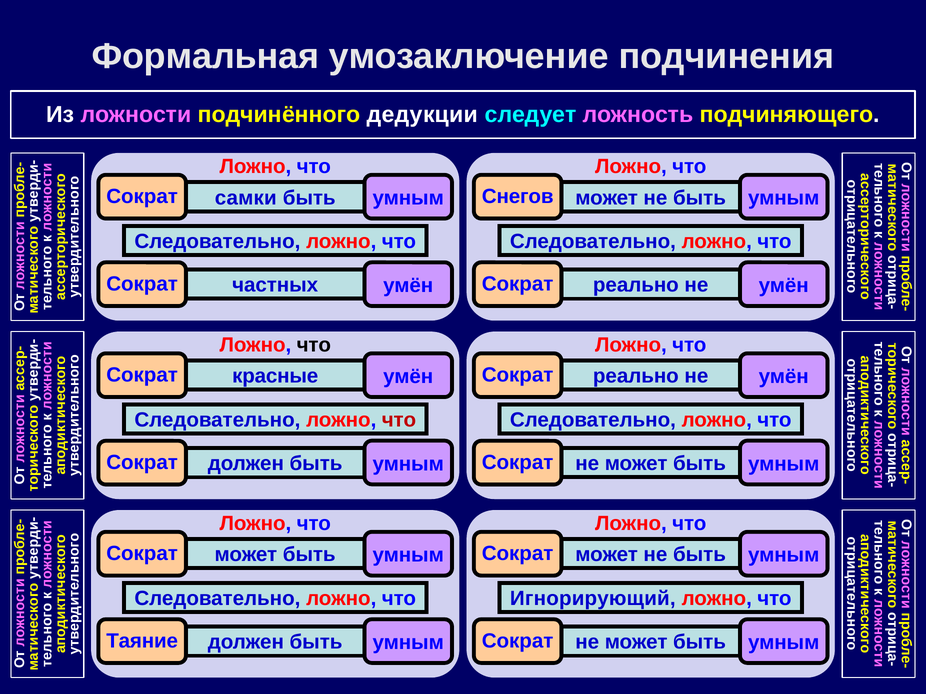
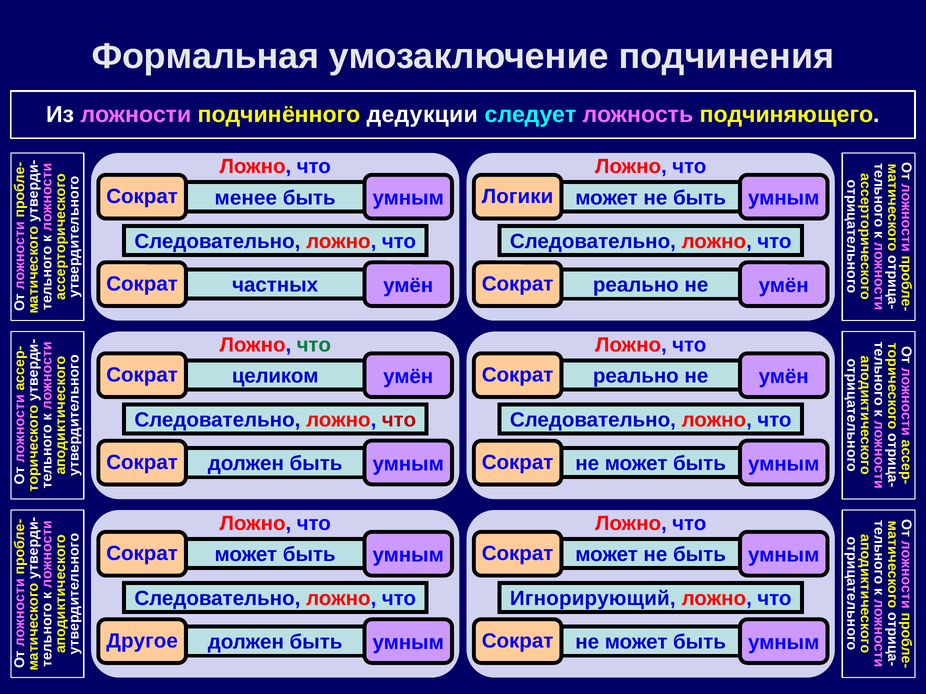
Снегов: Снегов -> Логики (518, 197)
самки: самки -> менее (246, 198)
что colour: black -> green (314, 345)
красные: красные -> целиком (275, 376)
Таяние: Таяние -> Другое (142, 641)
